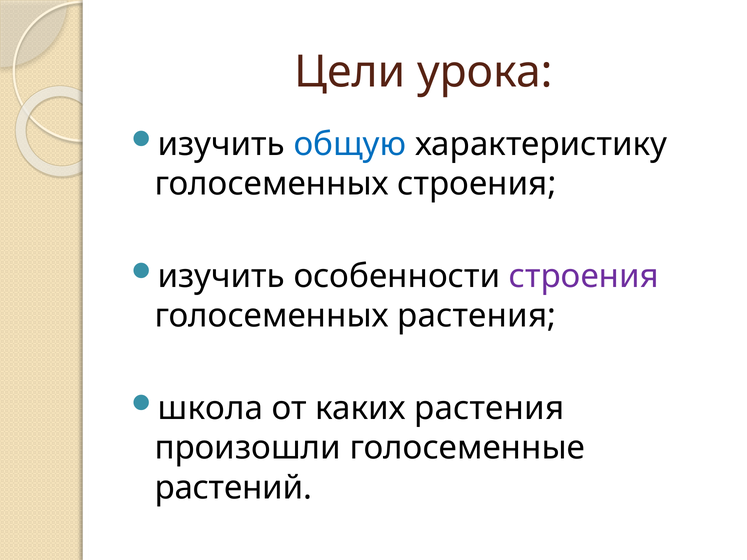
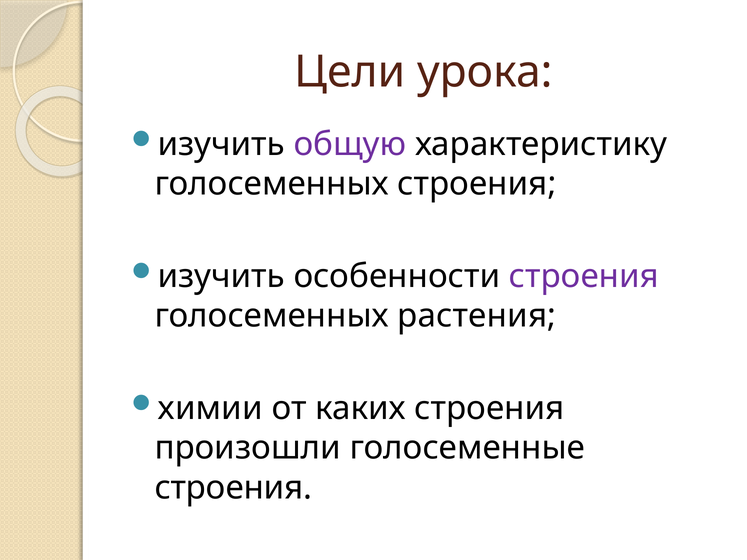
общую colour: blue -> purple (350, 144)
школа: школа -> химии (210, 408)
каких растения: растения -> строения (489, 408)
растений: растений -> строения (233, 488)
